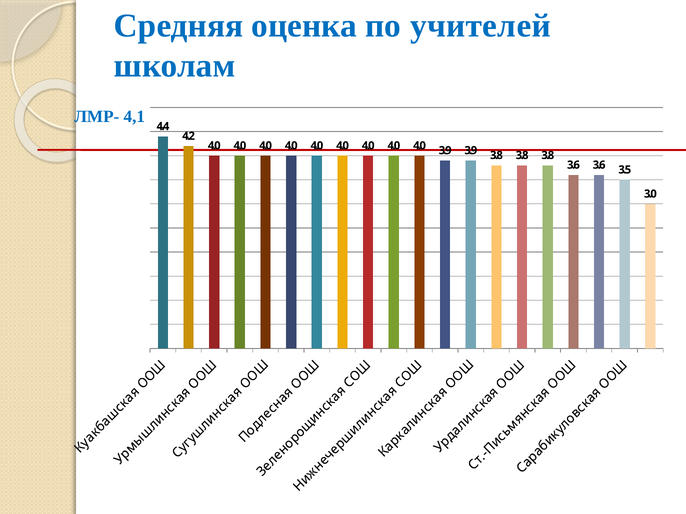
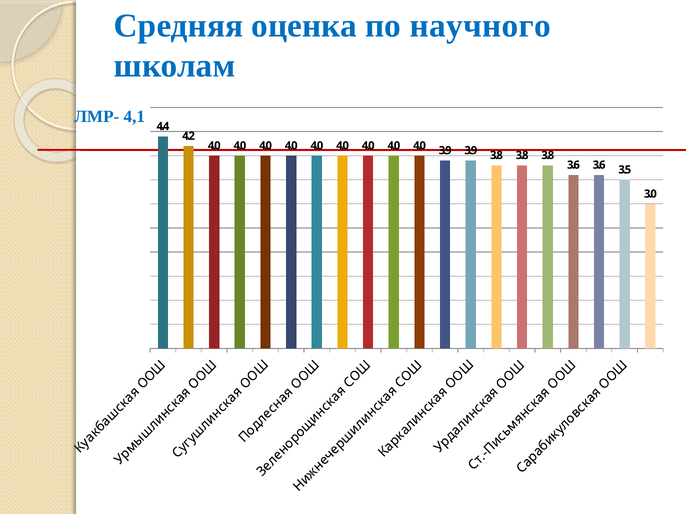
учителей: учителей -> научного (480, 26)
